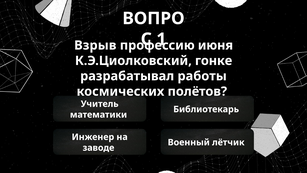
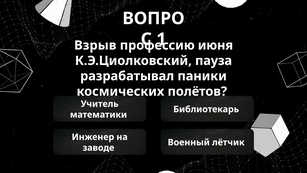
гонке: гонке -> пауза (214, 61)
работы: работы -> паники (202, 76)
